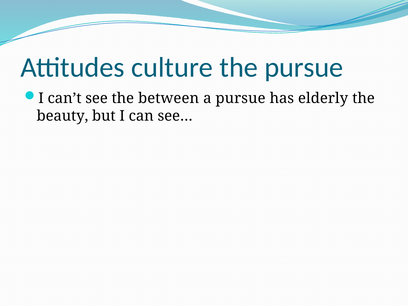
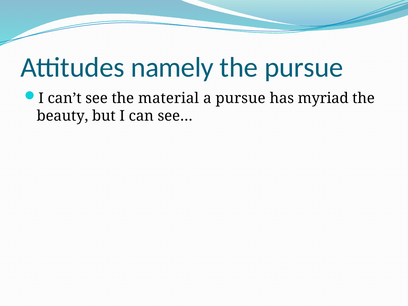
culture: culture -> namely (172, 67)
between: between -> material (169, 98)
elderly: elderly -> myriad (323, 98)
